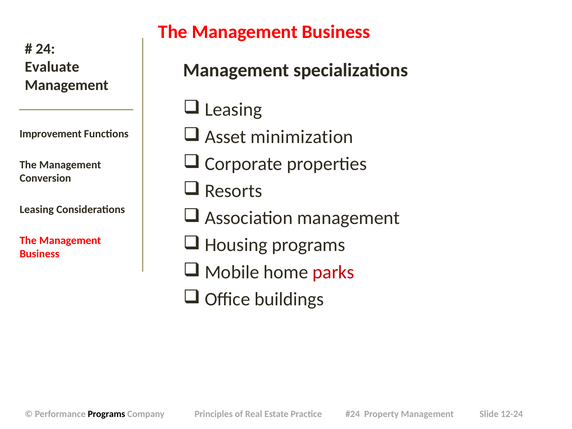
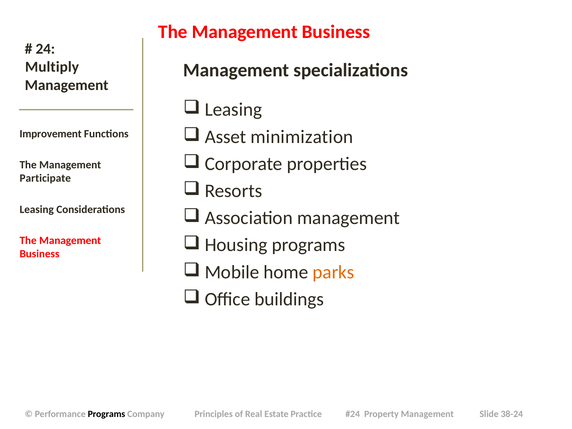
Evaluate: Evaluate -> Multiply (52, 67)
Conversion: Conversion -> Participate (45, 178)
parks colour: red -> orange (333, 272)
12-24: 12-24 -> 38-24 (512, 414)
